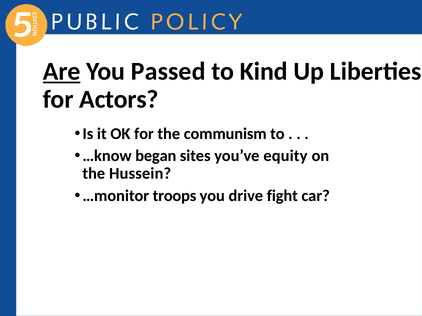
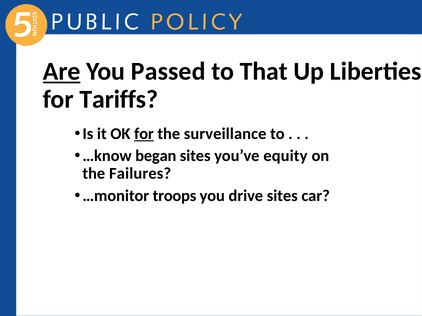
Kind: Kind -> That (264, 72)
Actors: Actors -> Tariffs (119, 99)
for underline: none -> present (144, 134)
communism: communism -> surveillance (225, 134)
Hussein: Hussein -> Failures (140, 174)
drive fight: fight -> sites (282, 196)
